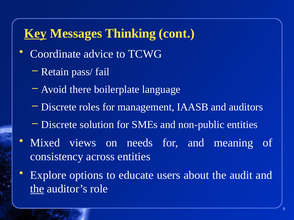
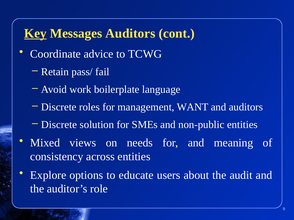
Messages Thinking: Thinking -> Auditors (130, 33)
there: there -> work (80, 90)
IAASB: IAASB -> WANT (193, 107)
the underline: present -> none (37, 189)
